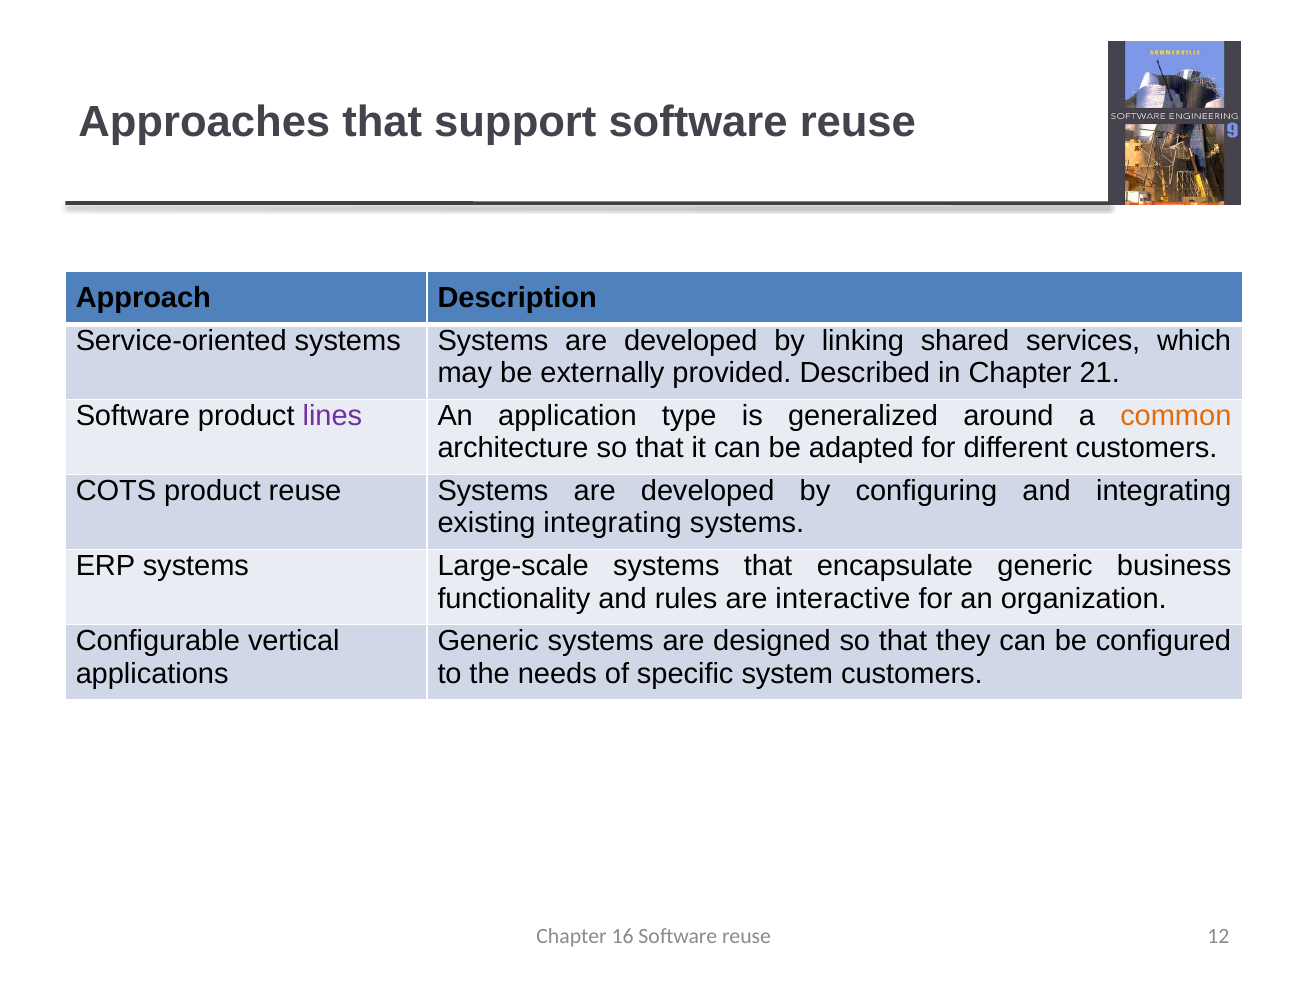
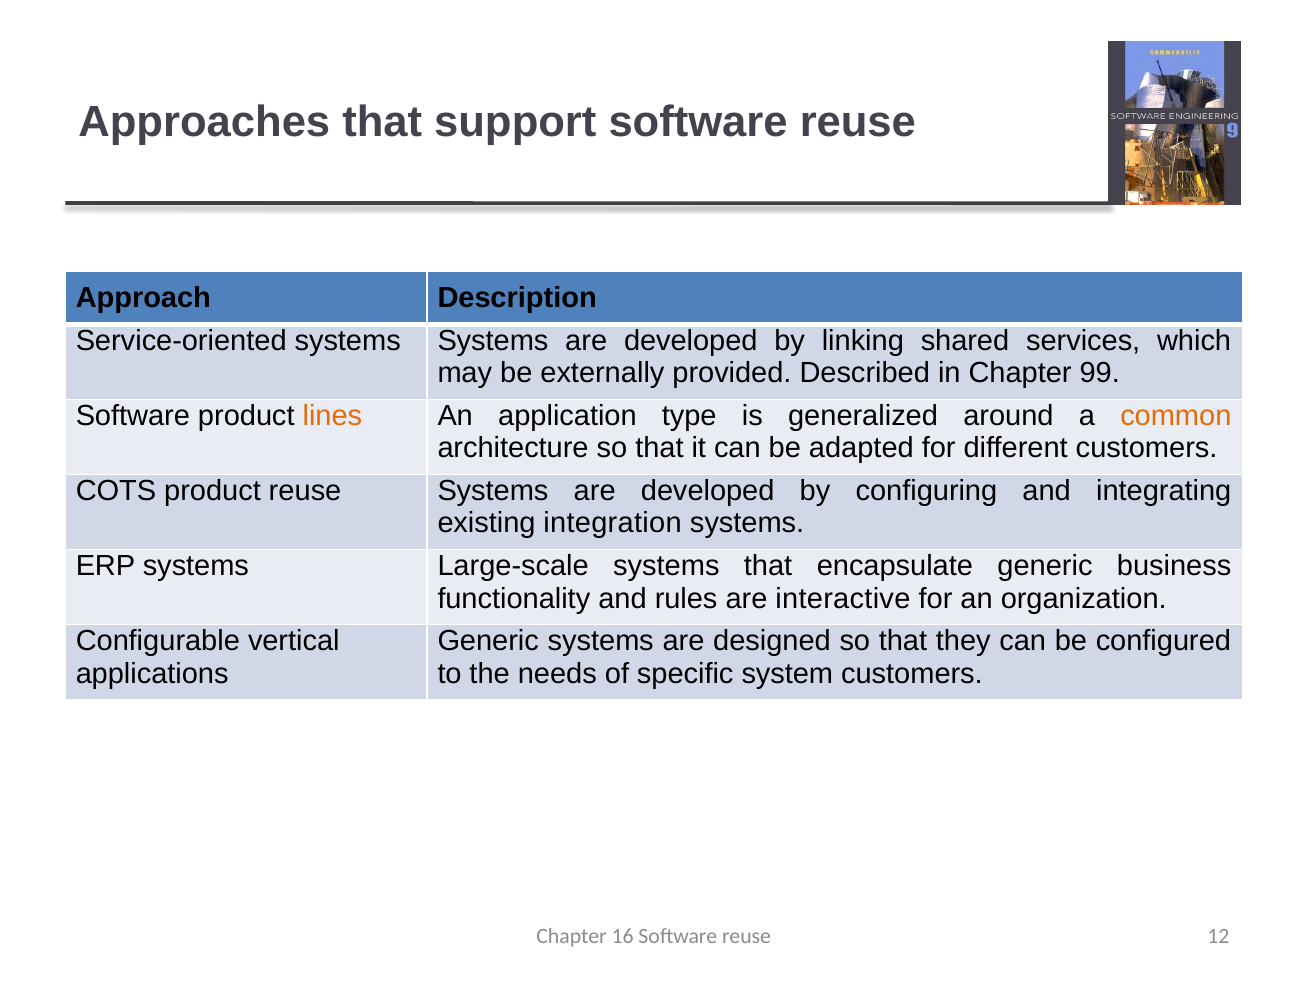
21: 21 -> 99 (1100, 373)
lines colour: purple -> orange (332, 416)
existing integrating: integrating -> integration (613, 523)
